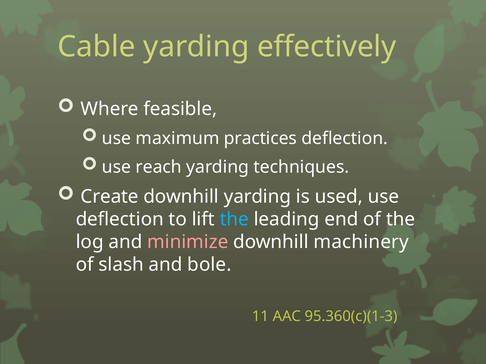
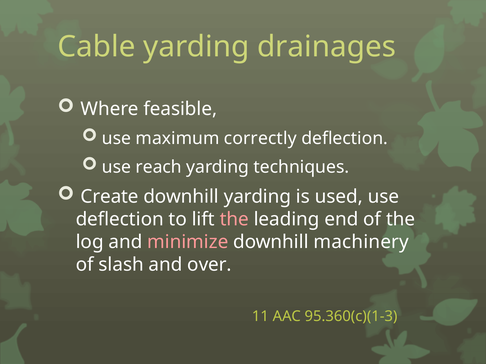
effectively: effectively -> drainages (327, 47)
practices: practices -> correctly (260, 139)
the colour: light blue -> pink (234, 220)
bole: bole -> over (210, 265)
